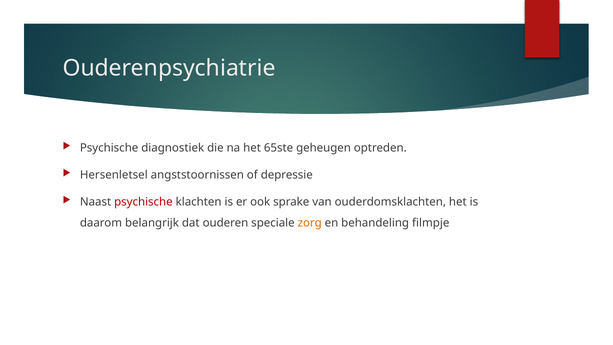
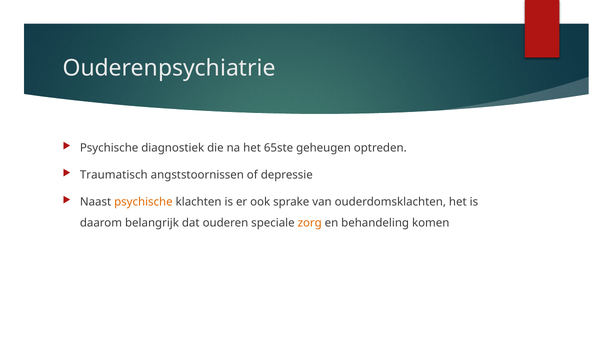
Hersenletsel: Hersenletsel -> Traumatisch (114, 175)
psychische colour: red -> orange (143, 202)
filmpje: filmpje -> komen (431, 223)
